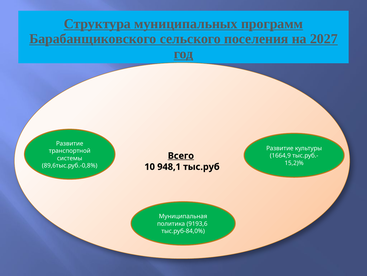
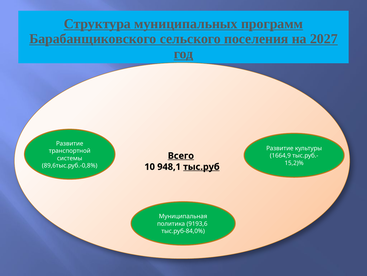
тыс.руб underline: none -> present (201, 166)
